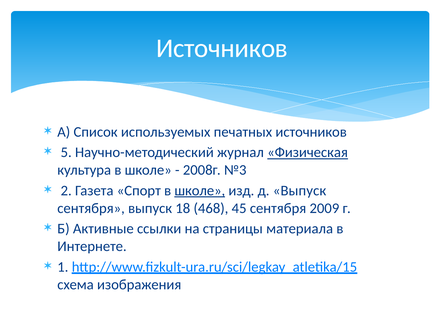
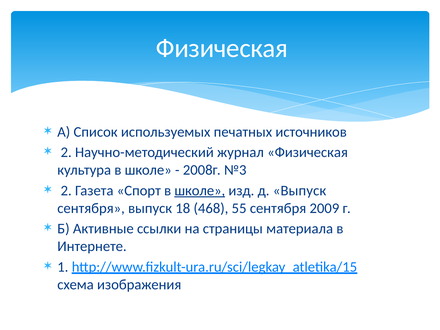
Источников: Источников -> Физическая (222, 48)
5: 5 -> 2 (66, 152)
Физическая underline: present -> none (308, 152)
45: 45 -> 55 (239, 208)
